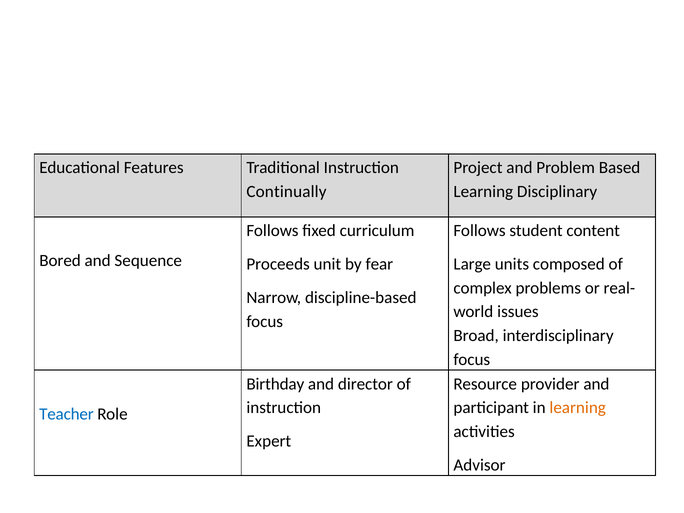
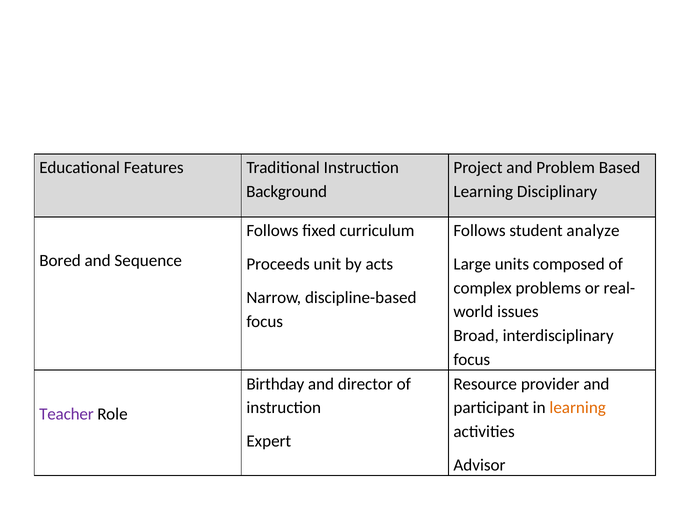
Continually: Continually -> Background (287, 192)
content: content -> analyze (593, 230)
fear: fear -> acts (379, 264)
Teacher colour: blue -> purple (66, 414)
